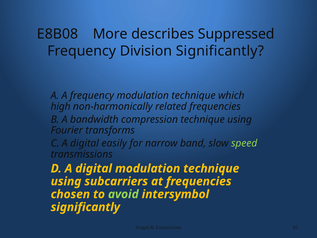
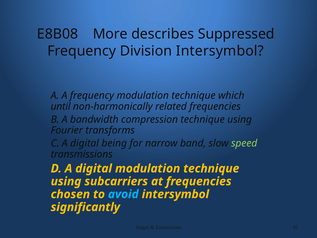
Division Significantly: Significantly -> Intersymbol (220, 51)
high: high -> until (61, 106)
easily: easily -> being (114, 143)
avoid colour: light green -> light blue (123, 194)
